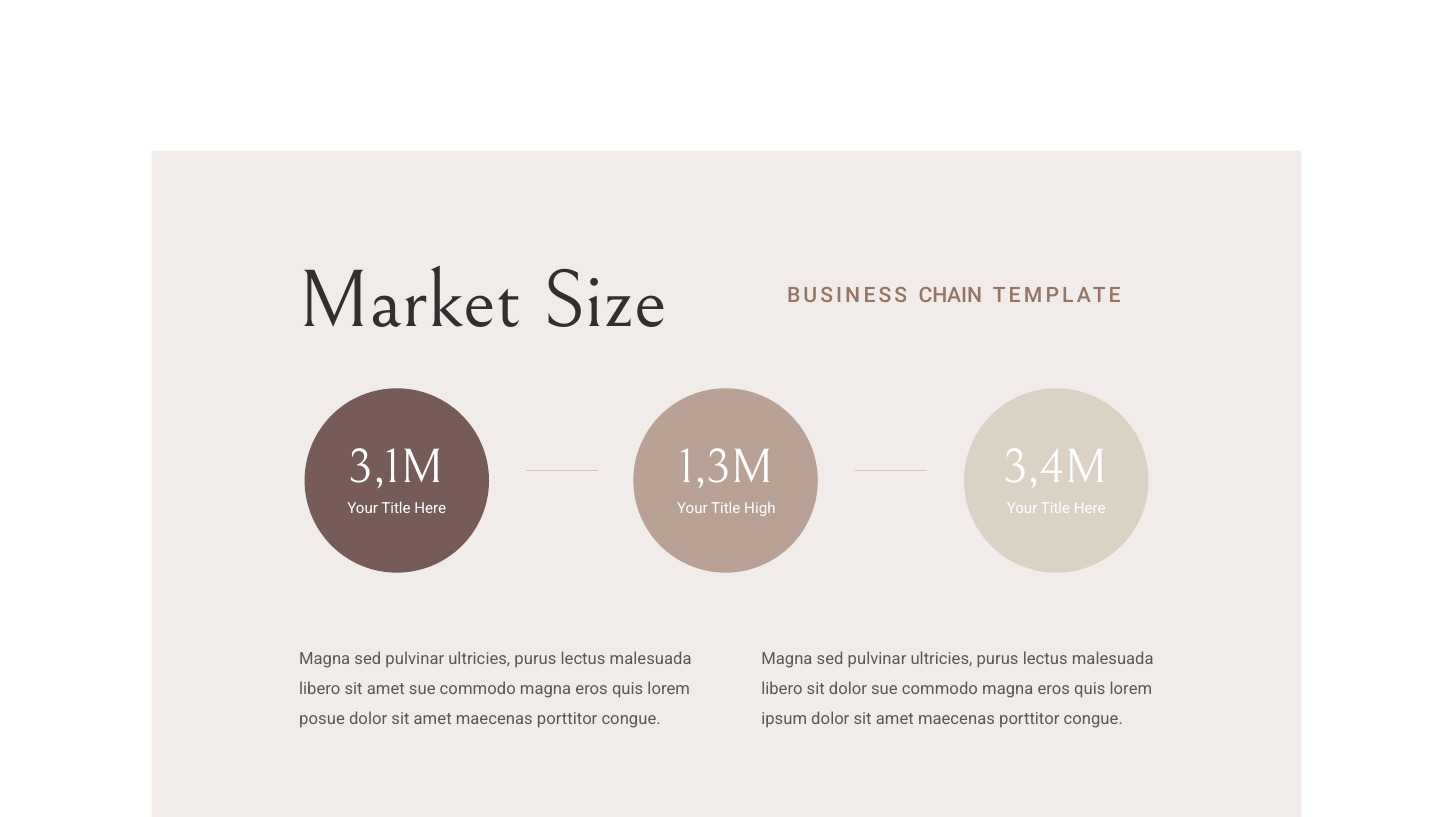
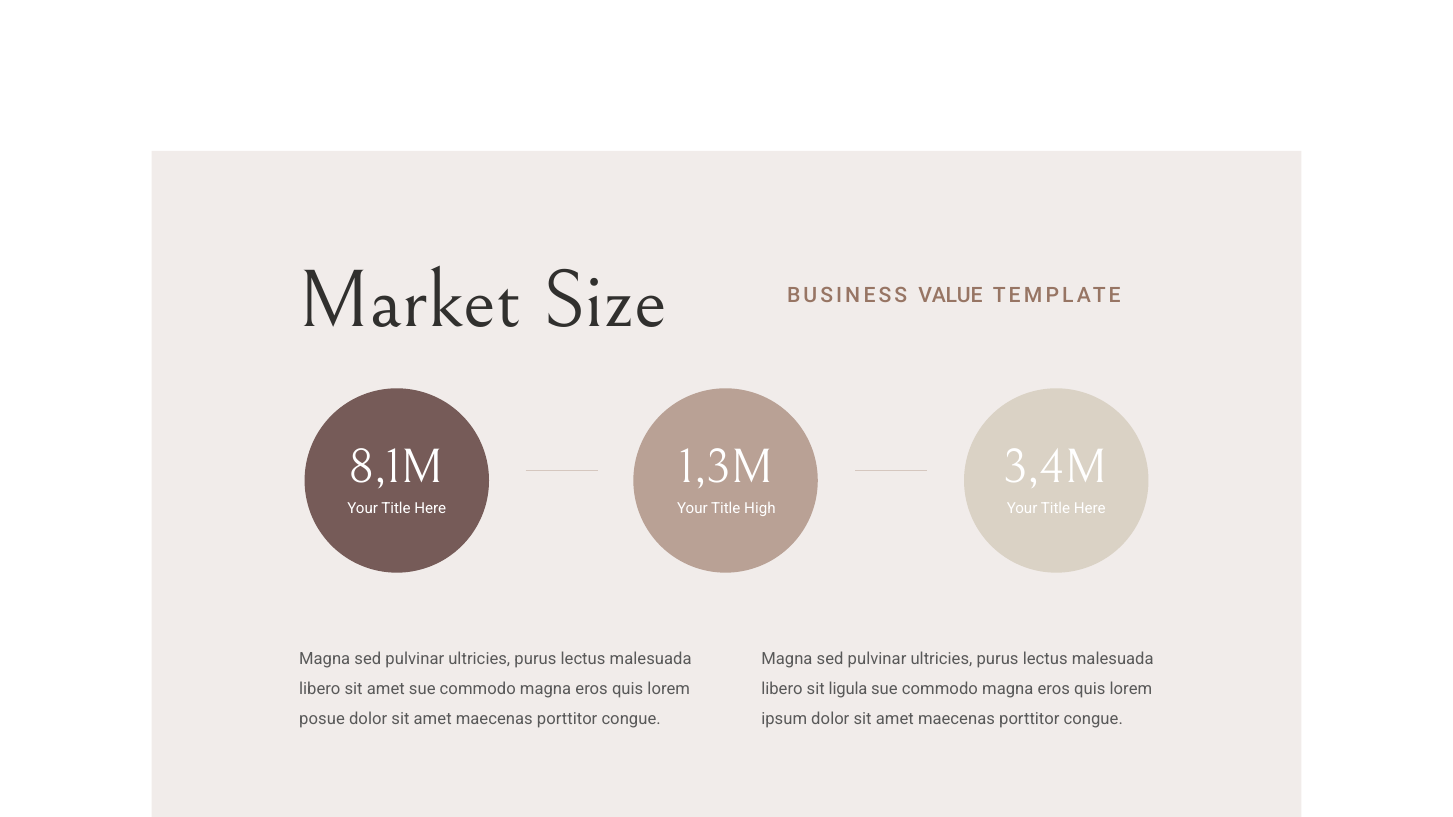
CHAIN: CHAIN -> VALUE (950, 296)
3,1M: 3,1M -> 8,1M (397, 466)
sit dolor: dolor -> ligula (848, 689)
